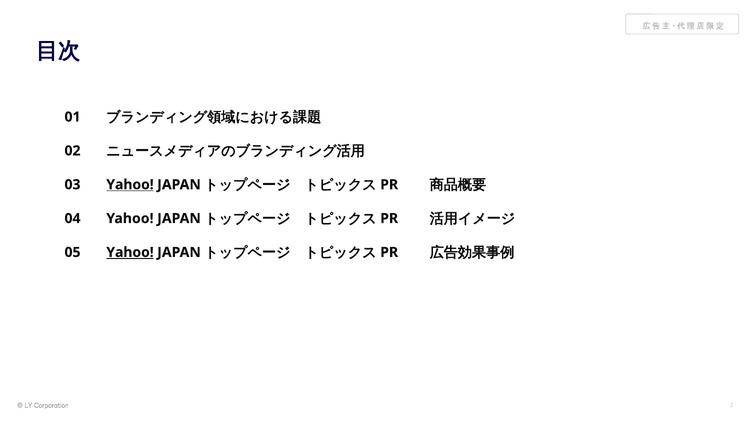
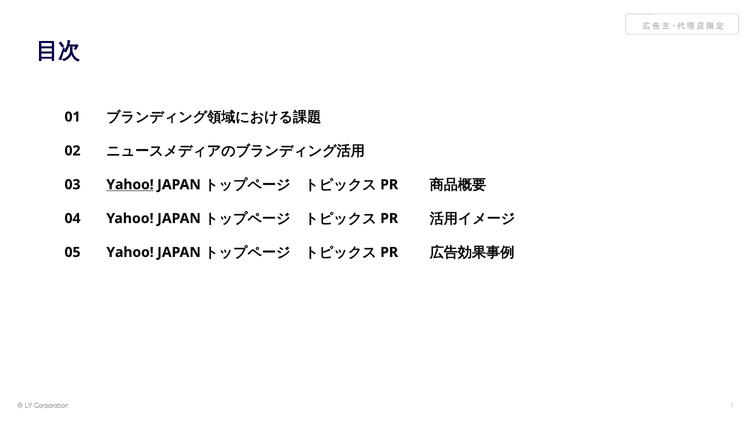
Yahoo underline: present -> none (130, 252)
